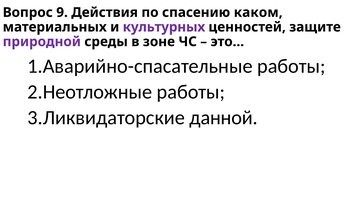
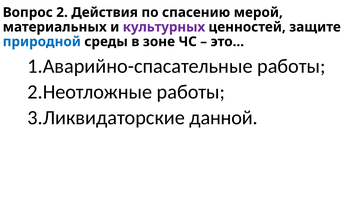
9: 9 -> 2 (62, 12)
каком: каком -> мерой (258, 12)
природной colour: purple -> blue (42, 42)
